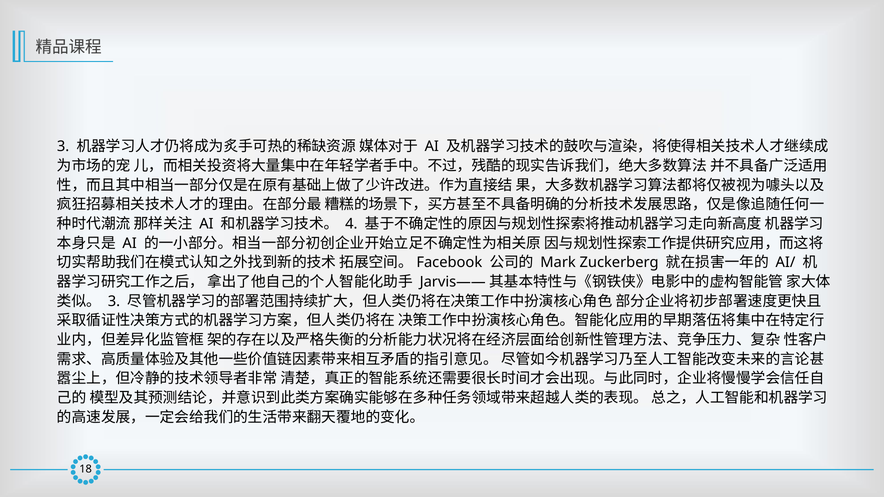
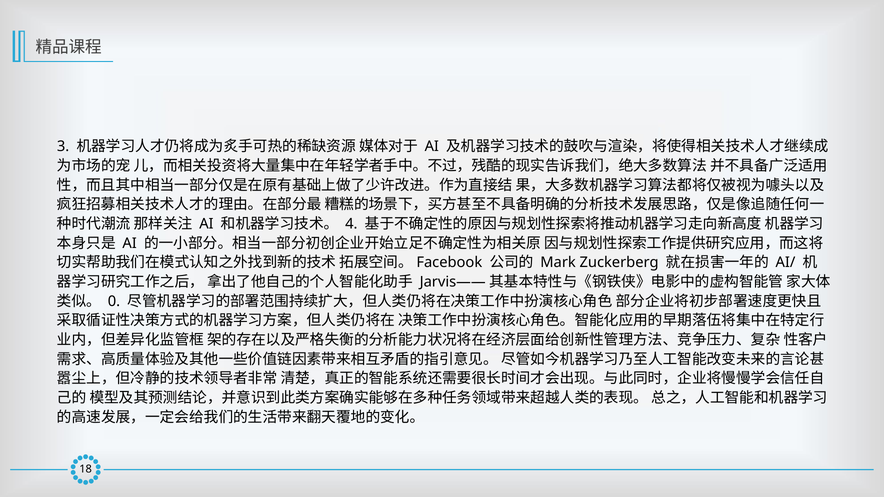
3: 3 -> 0 (114, 301)
